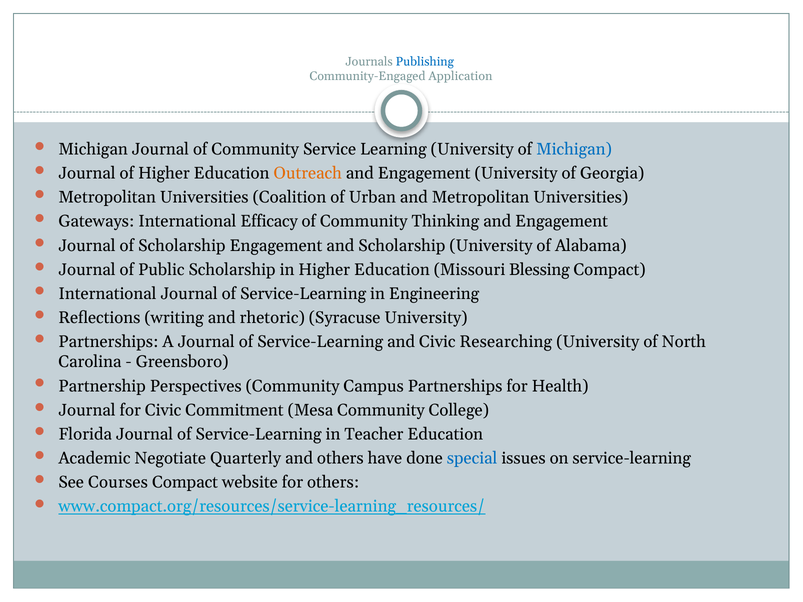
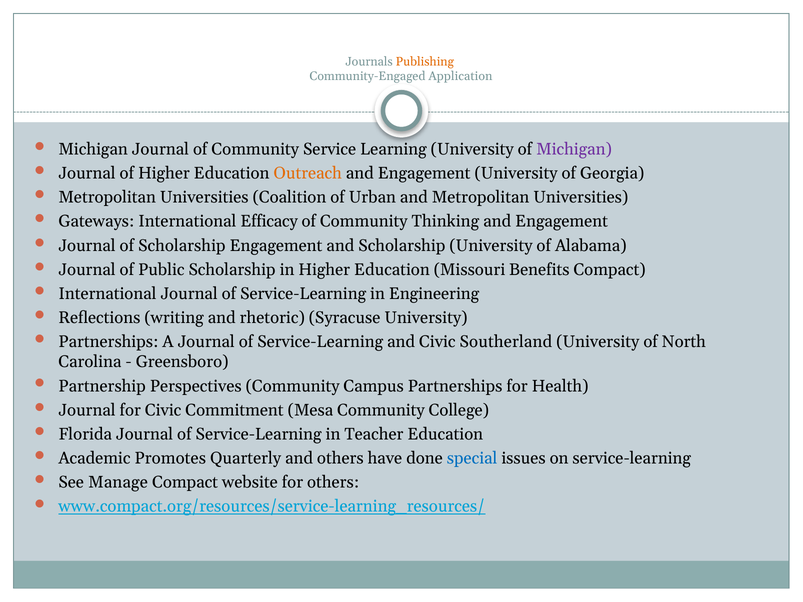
Publishing colour: blue -> orange (425, 62)
Michigan colour: blue -> purple (574, 149)
Blessing: Blessing -> Benefits (539, 270)
Researching: Researching -> Southerland (506, 342)
Negotiate: Negotiate -> Promotes (170, 458)
Courses: Courses -> Manage (118, 483)
